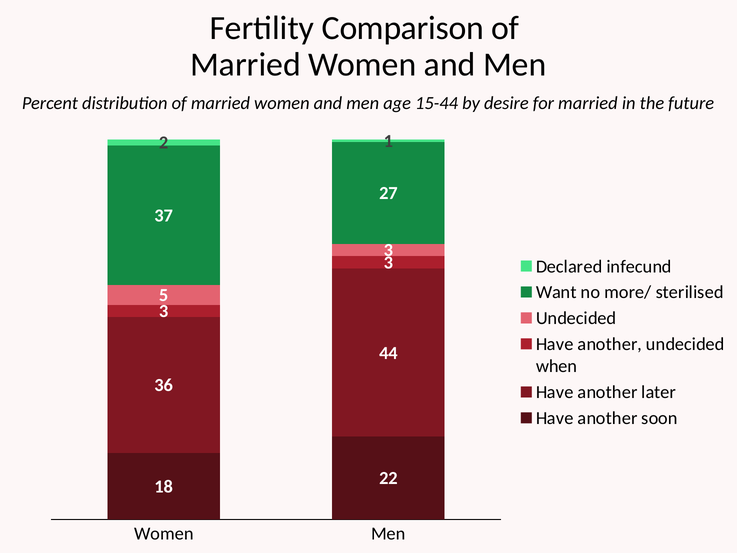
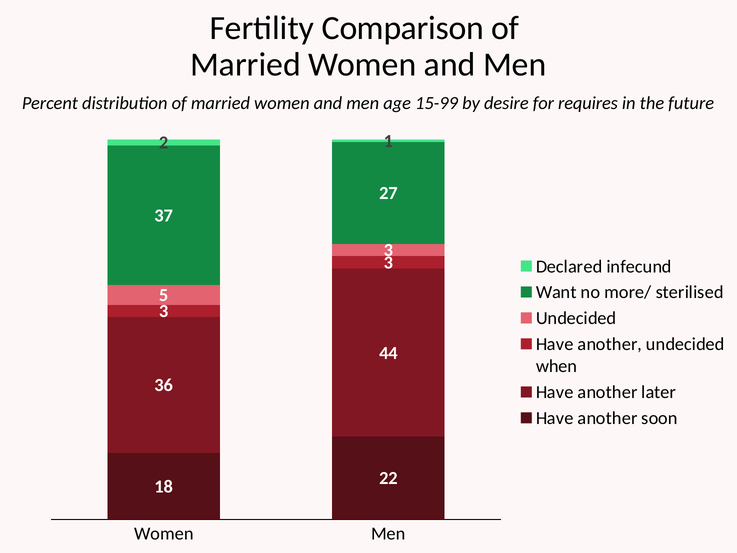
15-44: 15-44 -> 15-99 (437, 103)
for married: married -> requires (588, 103)
